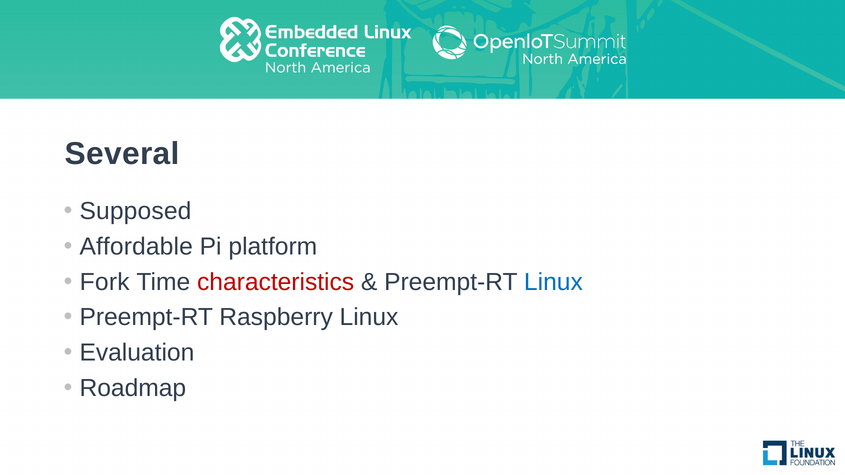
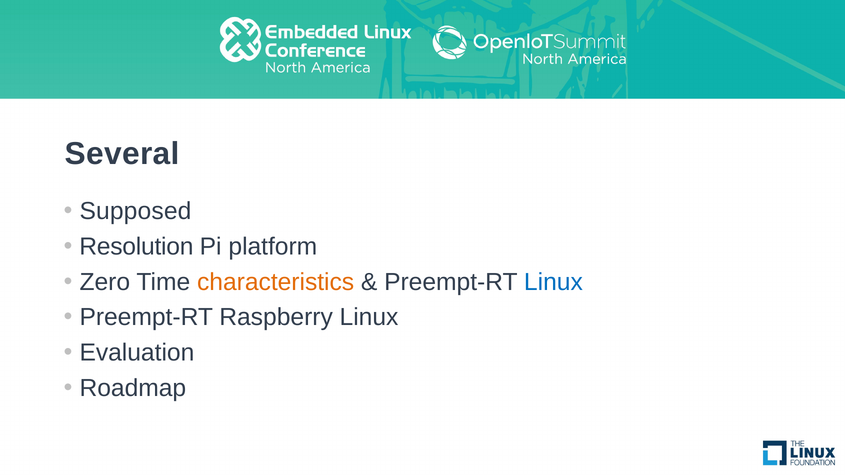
Affordable: Affordable -> Resolution (136, 247)
Fork: Fork -> Zero (105, 282)
characteristics colour: red -> orange (276, 282)
